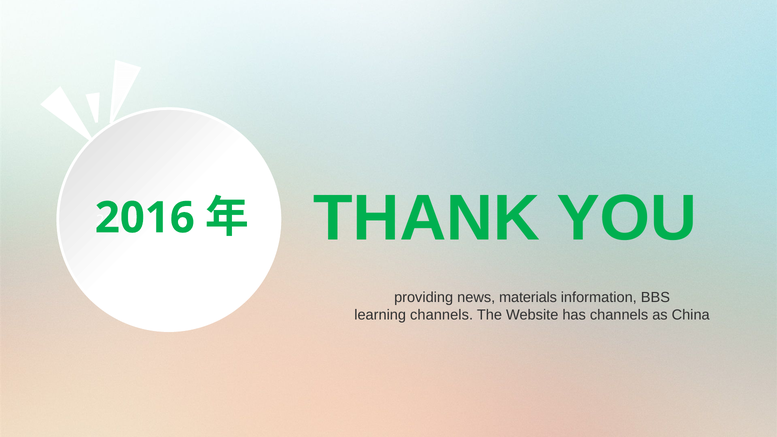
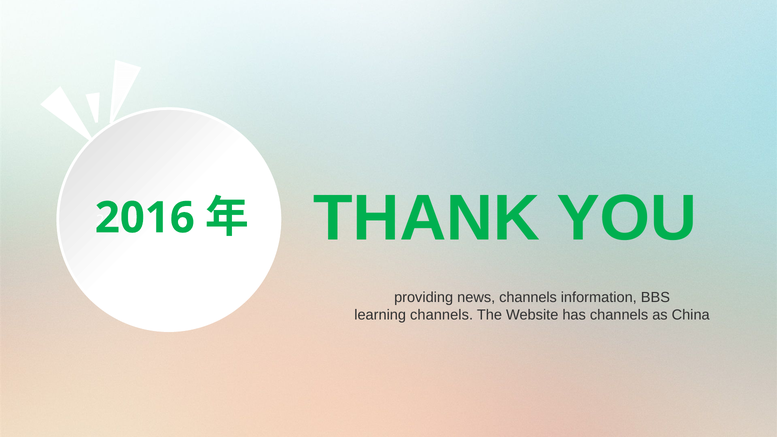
news materials: materials -> channels (528, 297)
